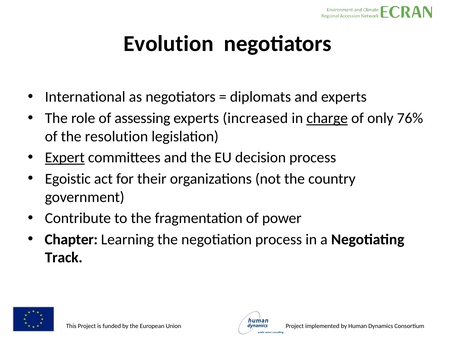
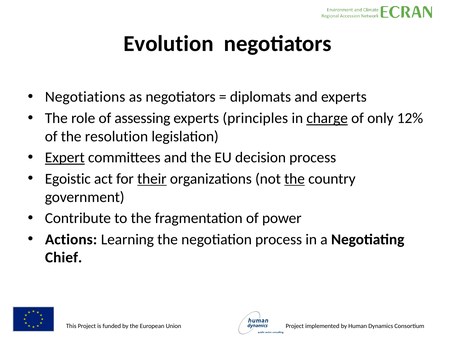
International: International -> Negotiations (85, 97)
increased: increased -> principles (255, 118)
76%: 76% -> 12% (410, 118)
their underline: none -> present (152, 179)
the underline: none -> present (295, 179)
Chapter: Chapter -> Actions (71, 240)
Track: Track -> Chief (64, 258)
